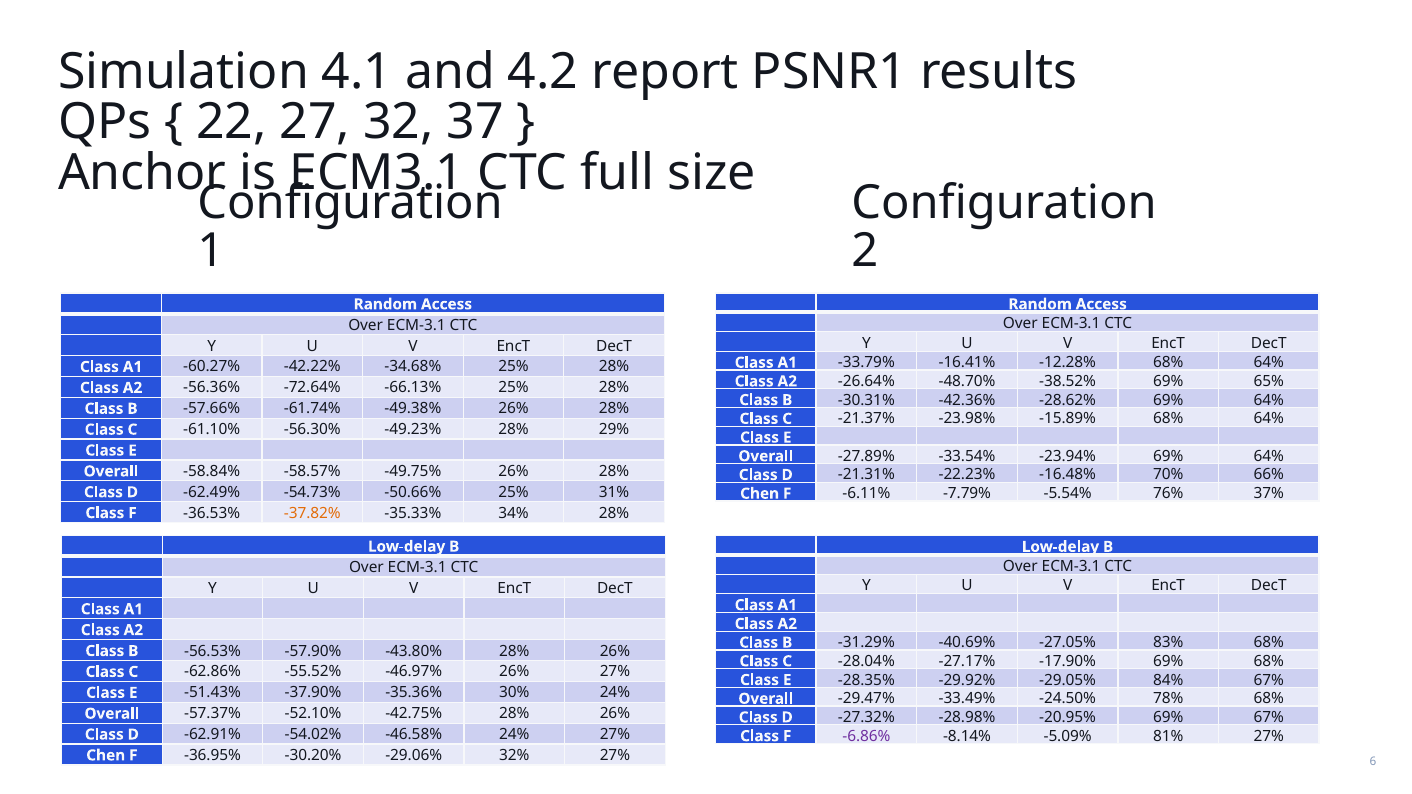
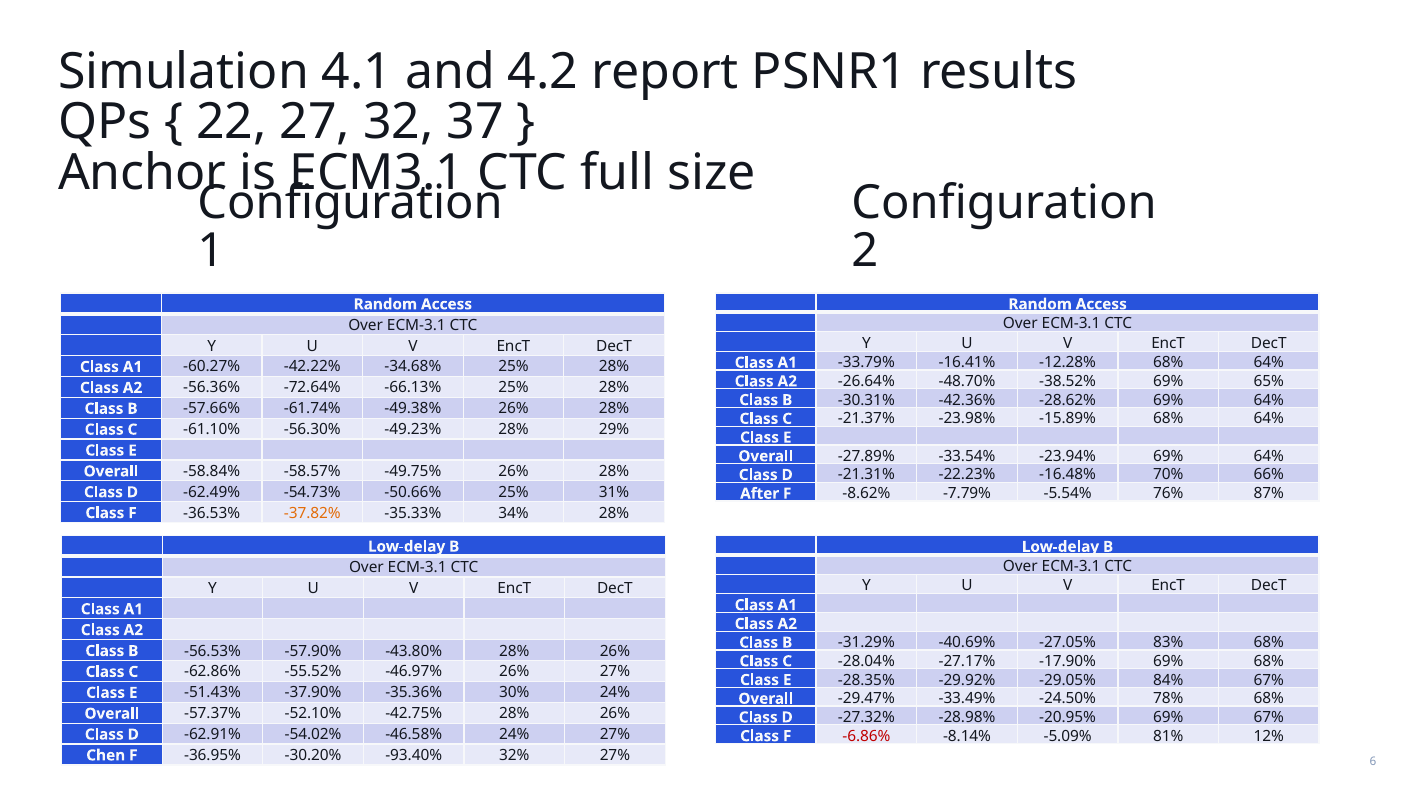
Chen: Chen -> After (760, 494)
-6.11%: -6.11% -> -8.62% (866, 494)
37%: 37% -> 87% (1269, 494)
-6.86% colour: purple -> red (866, 736)
81% 27%: 27% -> 12% (1269, 736)
-29.06%: -29.06% -> -93.40% (414, 756)
